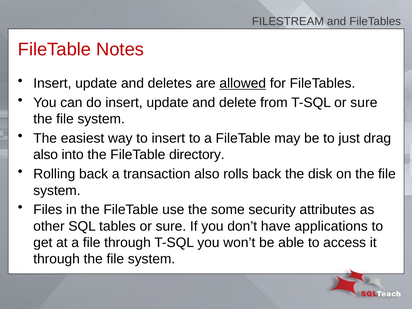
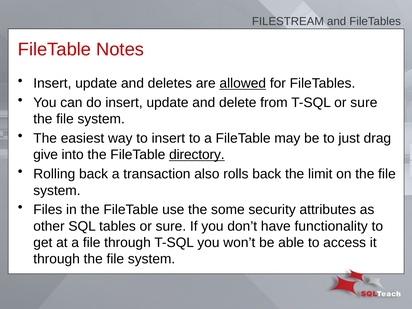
also: also -> give (46, 155)
directory underline: none -> present (197, 155)
disk: disk -> limit (320, 174)
applications: applications -> functionality (331, 226)
